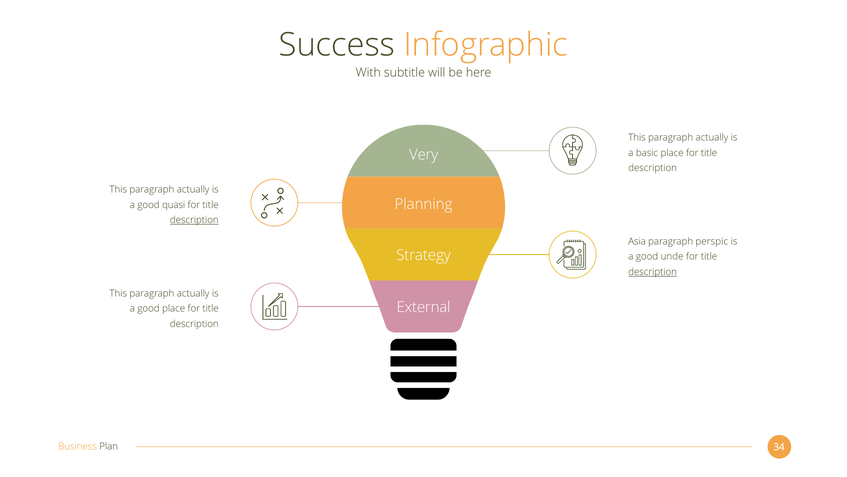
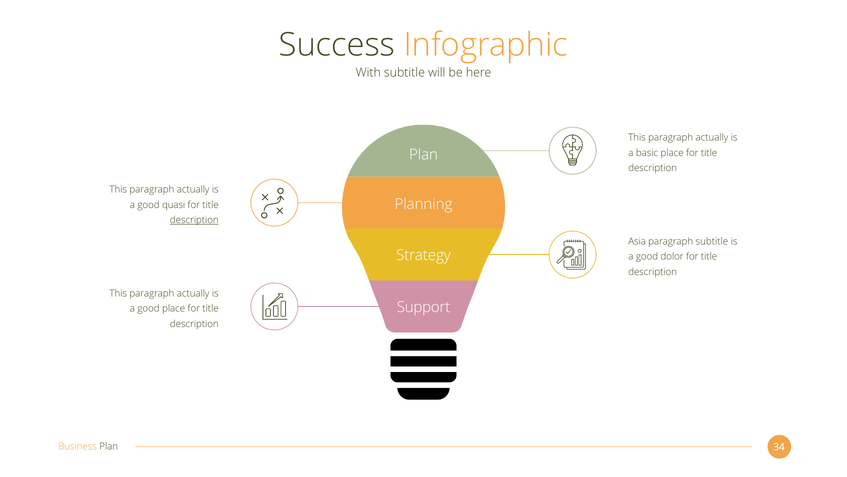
Very: Very -> Plan (424, 155)
paragraph perspic: perspic -> subtitle (712, 241)
unde: unde -> dolor (672, 256)
description underline: present -> none (653, 272)
External: External -> Support (424, 307)
